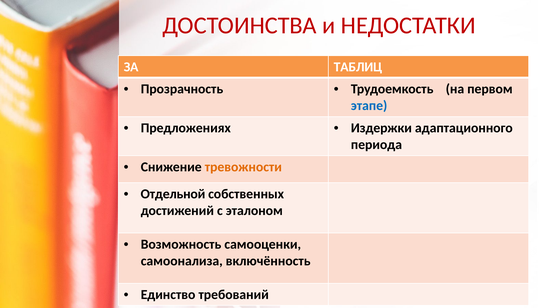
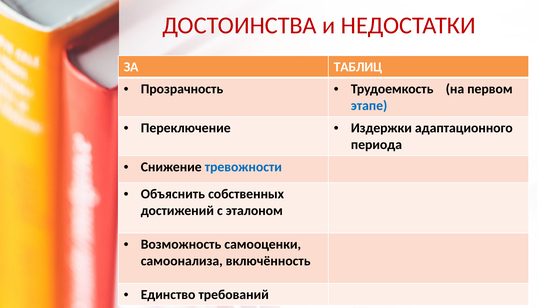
Предложениях: Предложениях -> Переключение (186, 128)
тревожности colour: orange -> blue (243, 167)
Отдельной: Отдельной -> Объяснить (173, 194)
